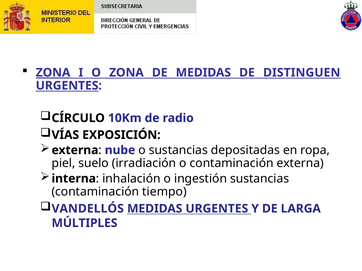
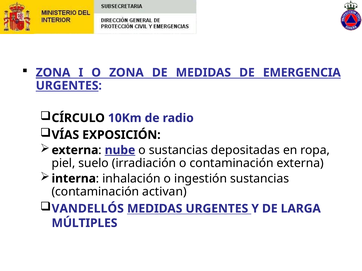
DISTINGUEN: DISTINGUEN -> EMERGENCIA (302, 73)
nube underline: none -> present (120, 150)
tiempo: tiempo -> activan (164, 192)
